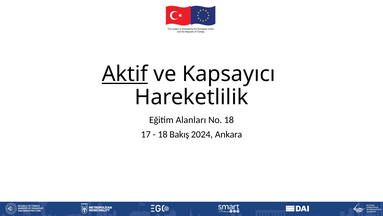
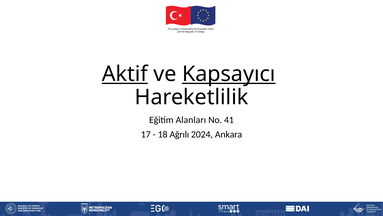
Kapsayıcı underline: none -> present (229, 74)
No 18: 18 -> 41 (229, 120)
Bakış: Bakış -> Ağrılı (179, 134)
